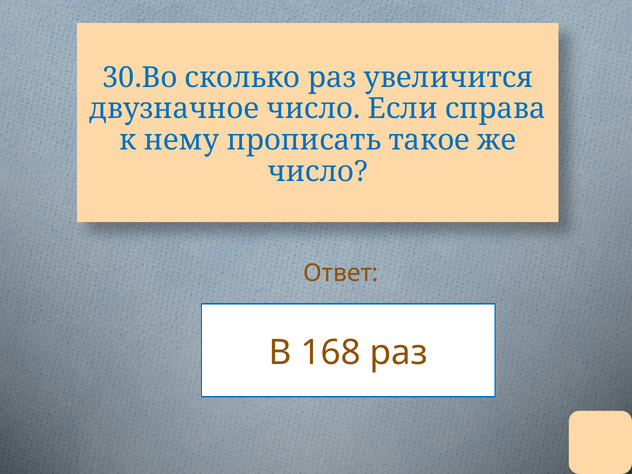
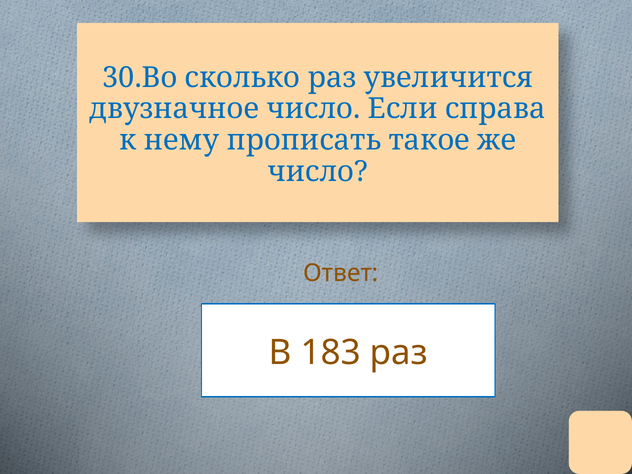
168: 168 -> 183 (331, 353)
